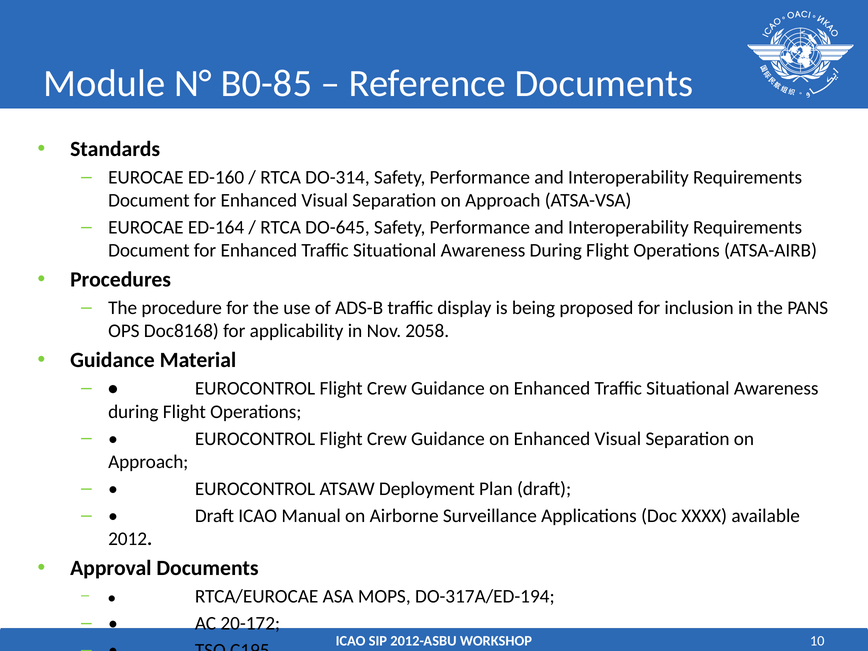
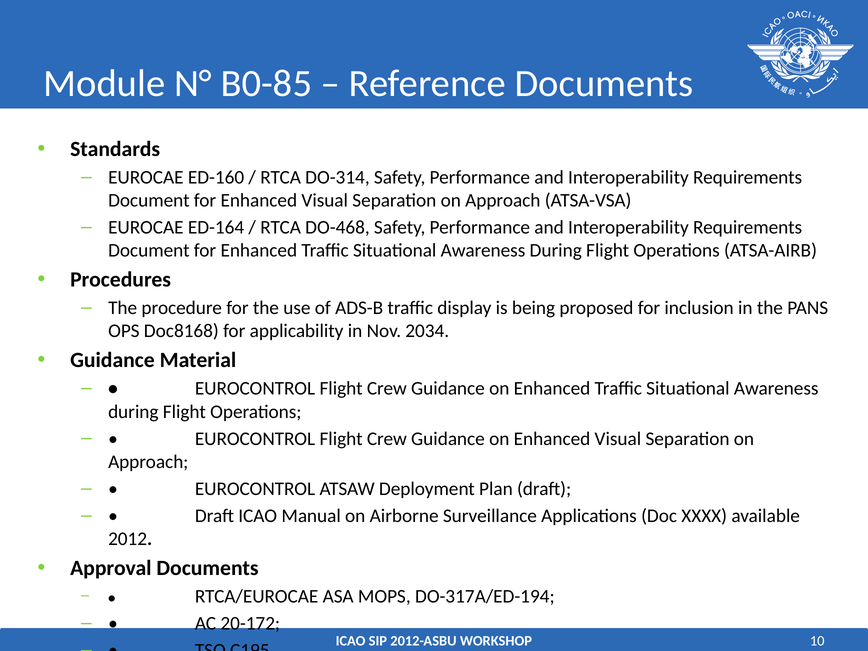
DO-645: DO-645 -> DO-468 (337, 227)
2058: 2058 -> 2034 (427, 331)
